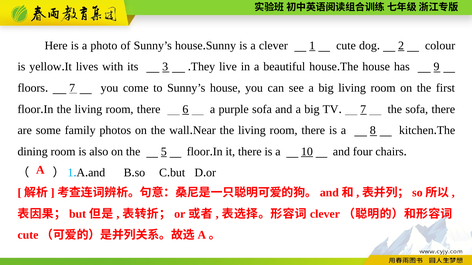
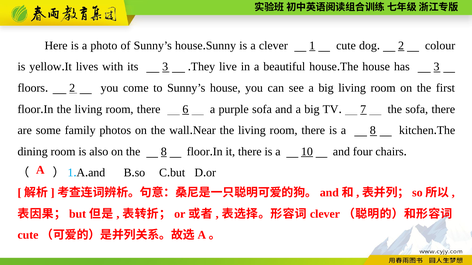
has 9: 9 -> 3 (436, 67)
7: 7 -> 2 (72, 88)
the 5: 5 -> 8 (164, 152)
